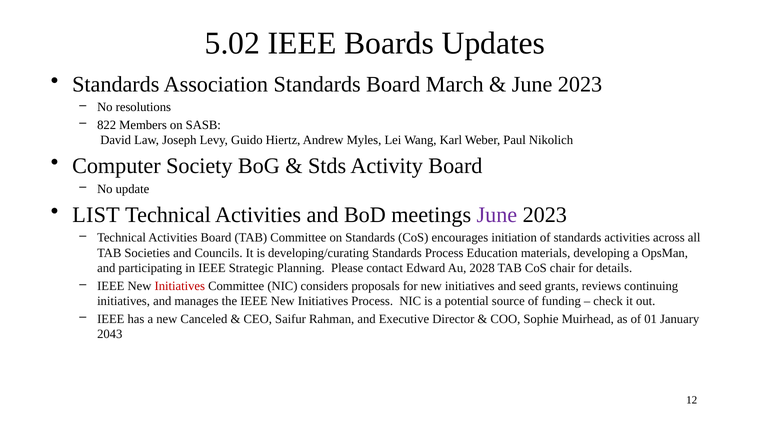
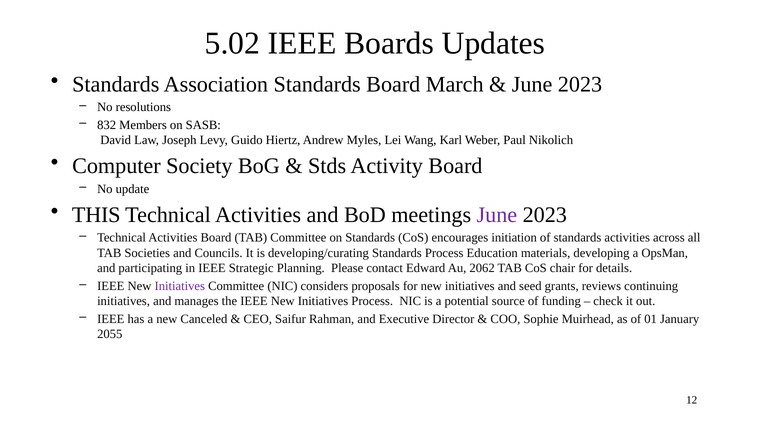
822: 822 -> 832 (107, 125)
LIST: LIST -> THIS (96, 215)
2028: 2028 -> 2062 (482, 268)
Initiatives colour: red -> purple (180, 286)
2043: 2043 -> 2055 (110, 334)
